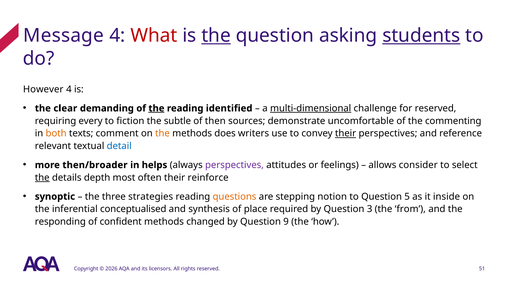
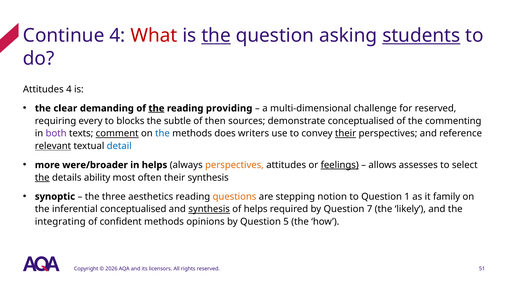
Message: Message -> Continue (64, 36)
However: However -> Attitudes (43, 89)
identified: identified -> providing (229, 108)
multi-dimensional underline: present -> none (311, 108)
fiction: fiction -> blocks (130, 121)
demonstrate uncomfortable: uncomfortable -> conceptualised (361, 121)
both colour: orange -> purple (56, 133)
comment underline: none -> present (117, 133)
the colour: orange -> blue (162, 133)
relevant underline: none -> present (53, 146)
then/broader: then/broader -> were/broader (95, 165)
perspectives colour: purple -> orange (234, 165)
feelings underline: none -> present (340, 165)
consider: consider -> assesses (418, 165)
depth: depth -> ability (97, 177)
their reinforce: reinforce -> synthesis (208, 177)
strategies: strategies -> aesthetics (151, 196)
5: 5 -> 1 (407, 196)
inside: inside -> family (447, 196)
synthesis underline: none -> present (209, 209)
of place: place -> helps (256, 209)
3: 3 -> 7 (370, 209)
from: from -> likely (410, 209)
responding: responding -> integrating (60, 222)
changed: changed -> opinions (206, 222)
9: 9 -> 5 (286, 222)
